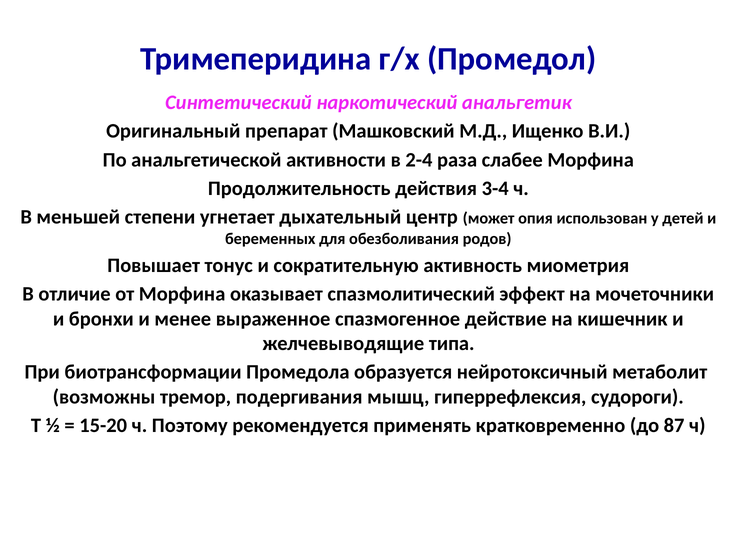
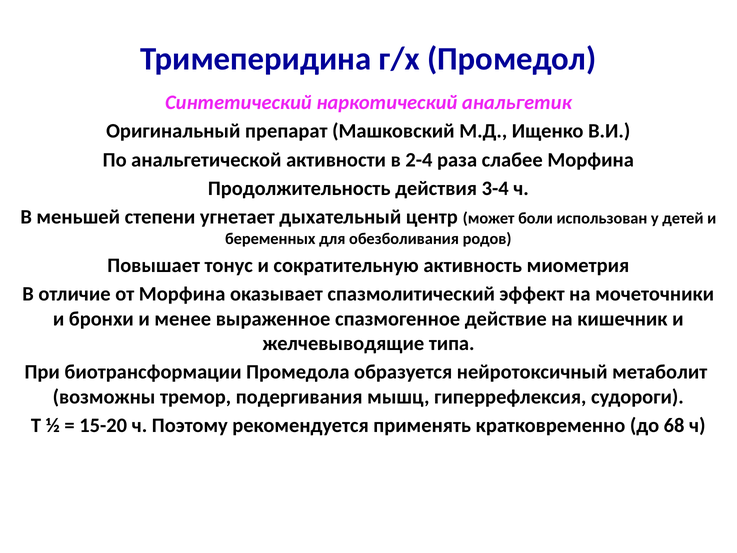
опия: опия -> боли (536, 218)
87: 87 -> 68 (674, 425)
